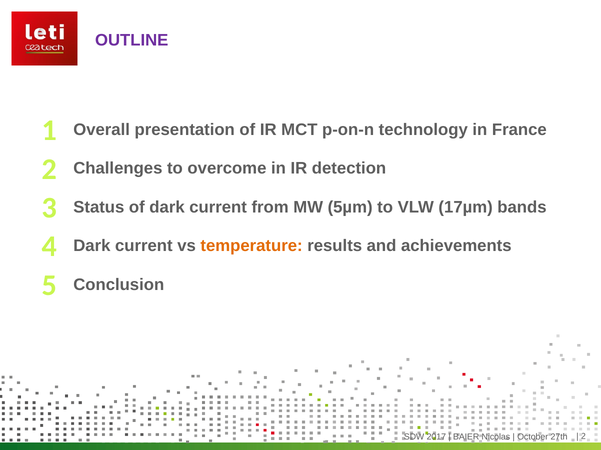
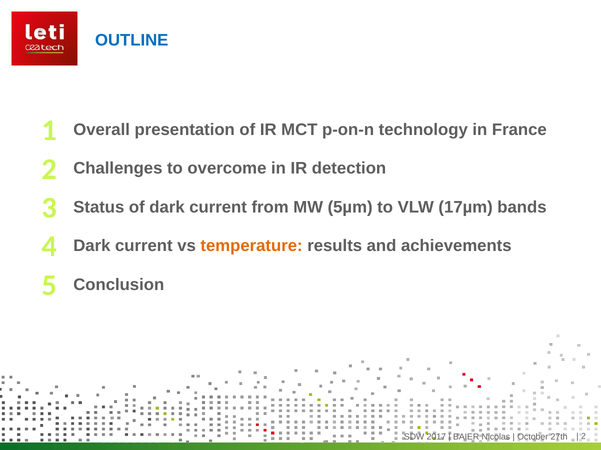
OUTLINE colour: purple -> blue (132, 40)
